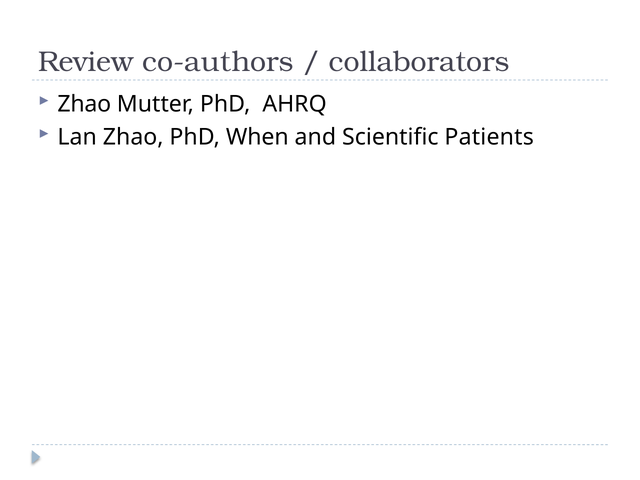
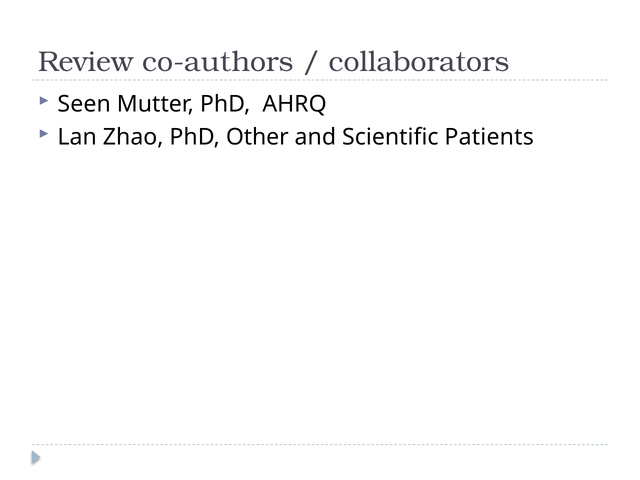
Zhao: Zhao -> Seen (84, 104)
When: When -> Other (257, 137)
